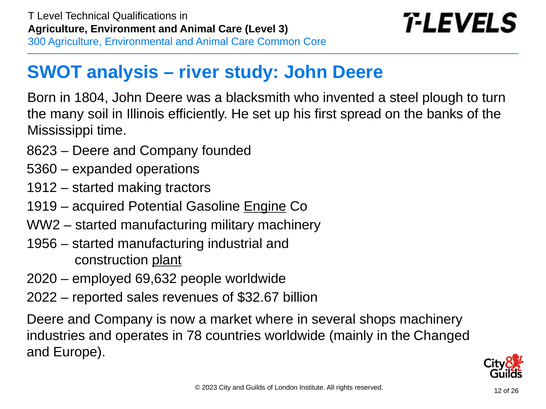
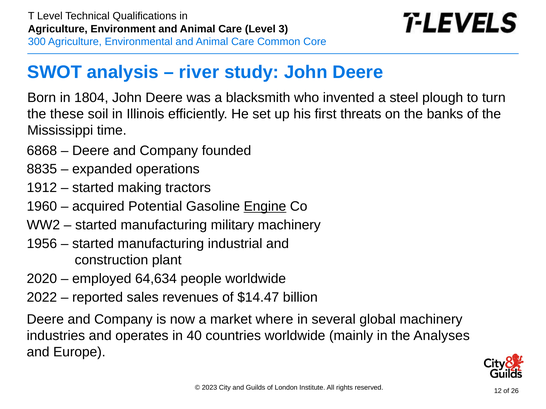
many: many -> these (67, 114)
spread: spread -> threats (361, 114)
8623: 8623 -> 6868 (42, 151)
5360: 5360 -> 8835 (42, 169)
1919: 1919 -> 1960 (42, 207)
plant underline: present -> none (167, 260)
69,632: 69,632 -> 64,634 (156, 279)
$32.67: $32.67 -> $14.47 (258, 298)
shops: shops -> global (378, 320)
78: 78 -> 40 (194, 336)
Changed: Changed -> Analyses (442, 336)
